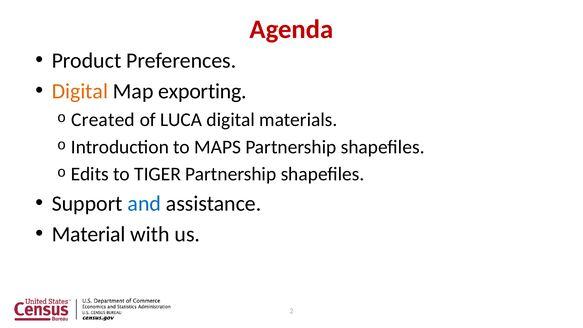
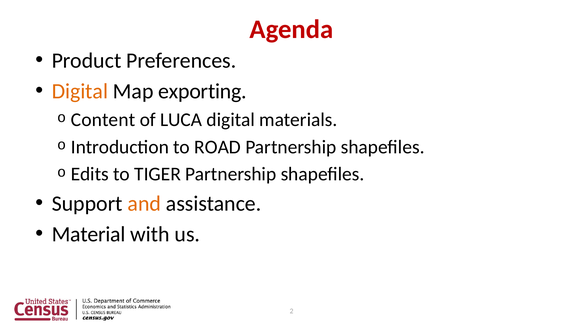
Created: Created -> Content (103, 120)
MAPS: MAPS -> ROAD (218, 147)
and colour: blue -> orange (144, 203)
